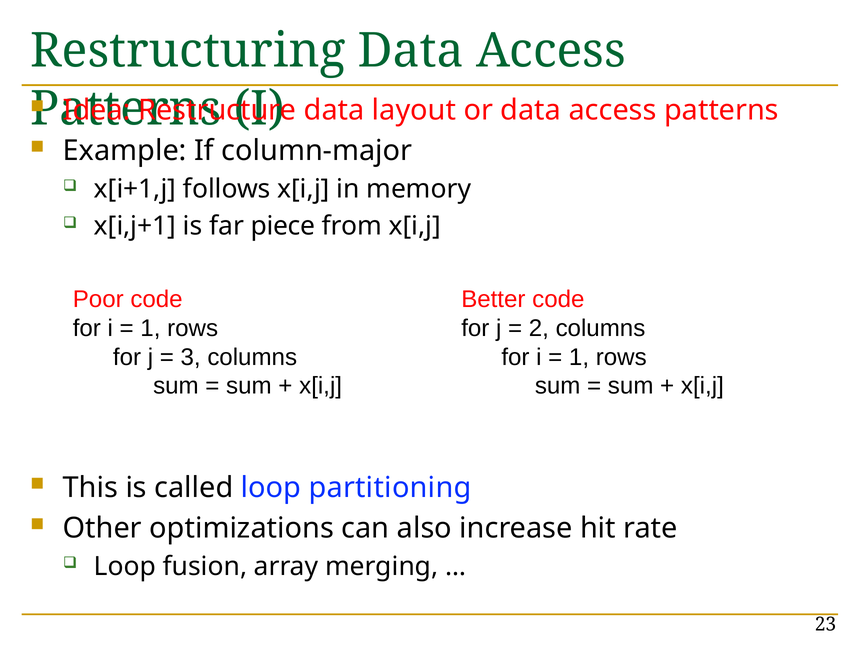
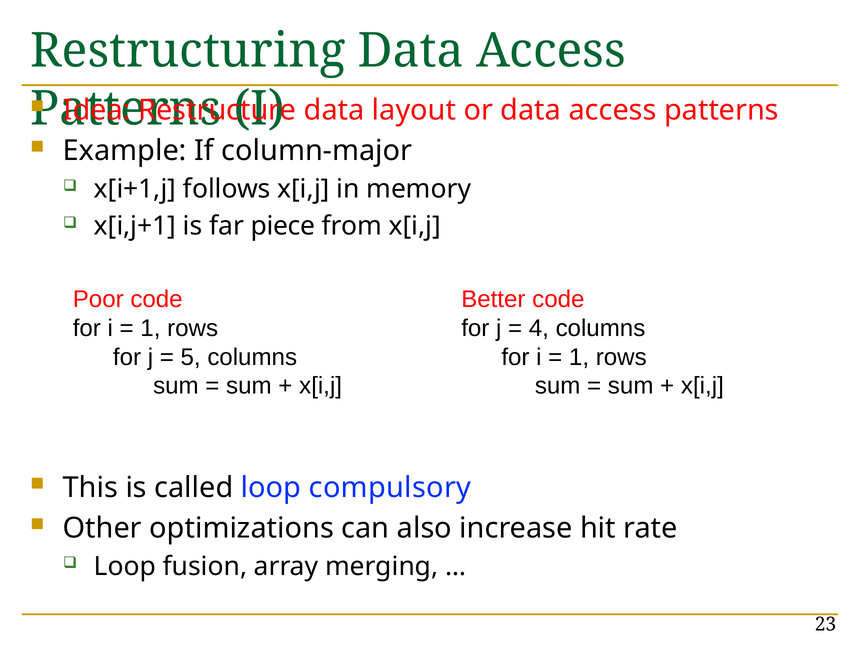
2: 2 -> 4 (539, 328)
3: 3 -> 5 (191, 357)
partitioning: partitioning -> compulsory (390, 488)
